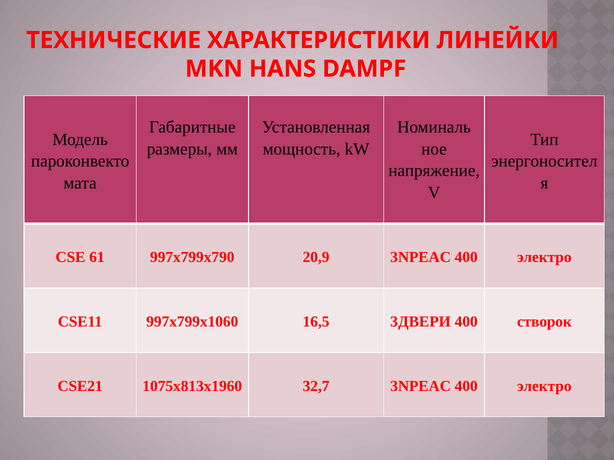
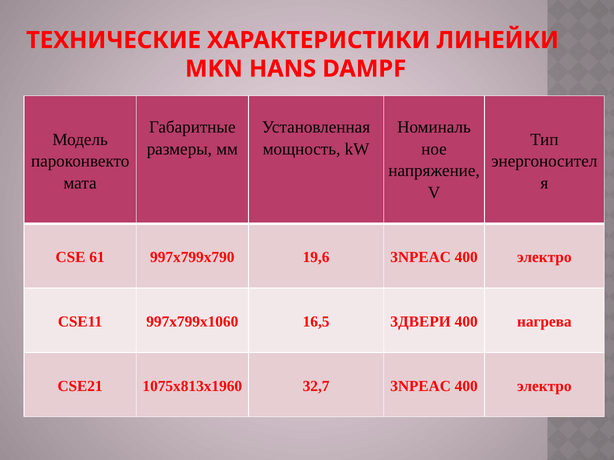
20,9: 20,9 -> 19,6 (316, 258)
створок: створок -> нагрева (544, 322)
